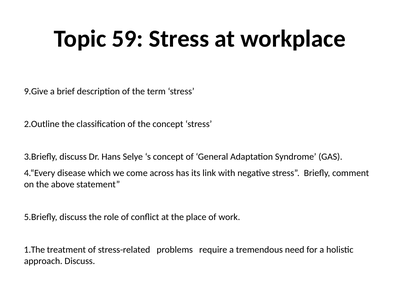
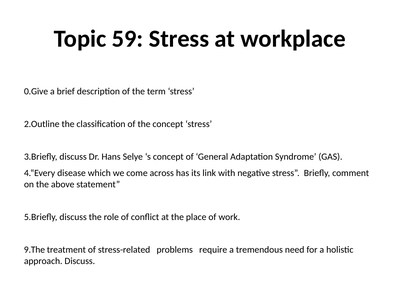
9.Give: 9.Give -> 0.Give (36, 91)
1.The: 1.The -> 9.The (34, 250)
